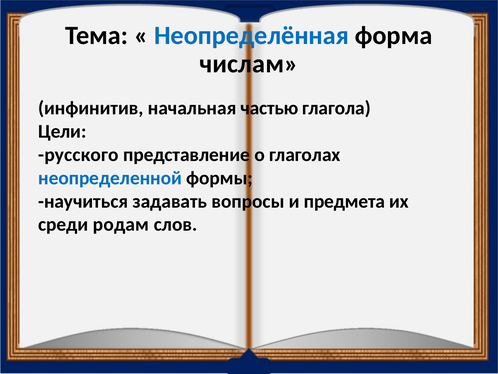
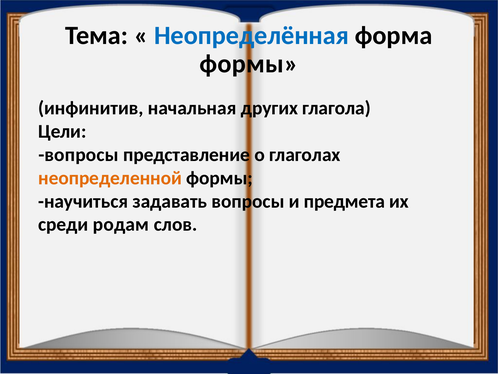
числам: числам -> формы (249, 64)
частью: частью -> других (269, 108)
русского: русского -> вопросы (78, 155)
неопределенной colour: blue -> orange (110, 178)
